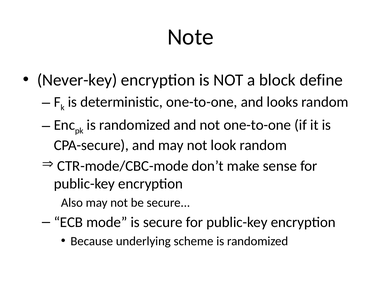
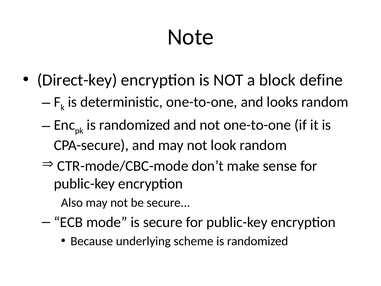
Never-key: Never-key -> Direct-key (77, 80)
